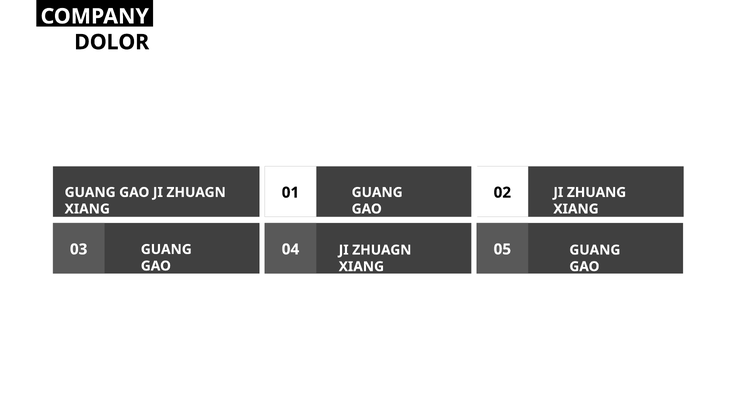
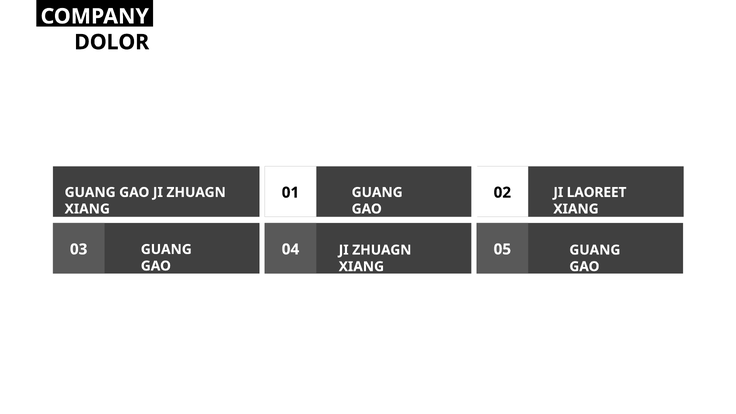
ZHUANG: ZHUANG -> LAOREET (597, 192)
